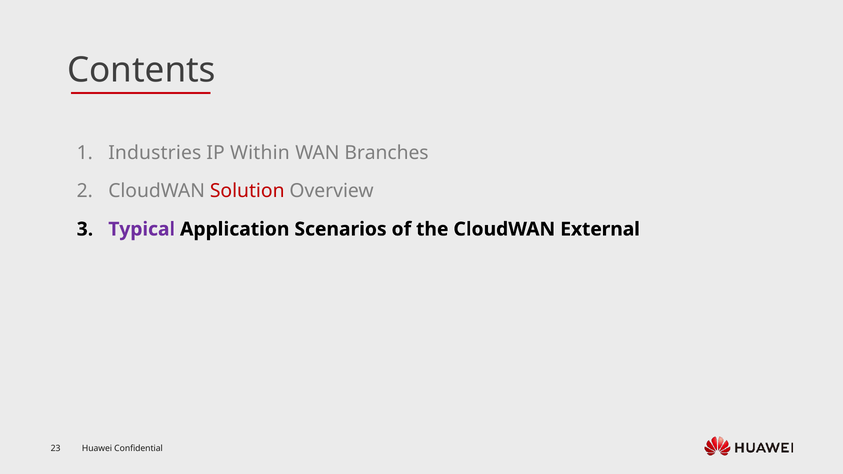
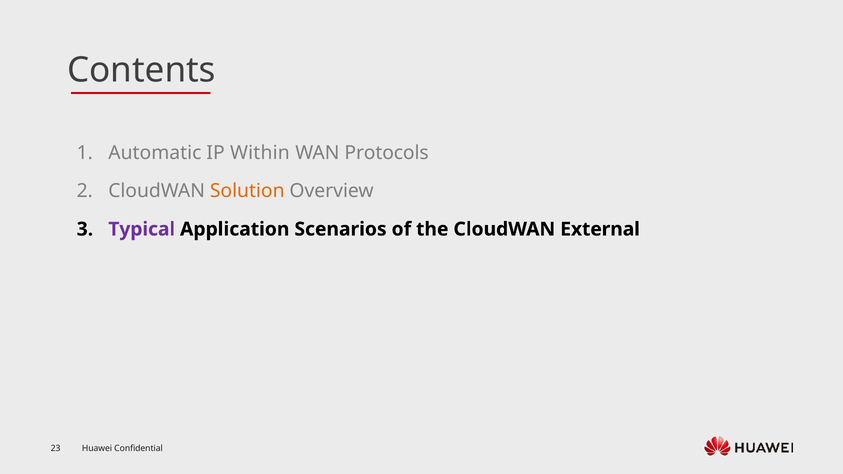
Industries: Industries -> Automatic (155, 153)
Branches: Branches -> Protocols (387, 153)
Solution colour: red -> orange (247, 191)
